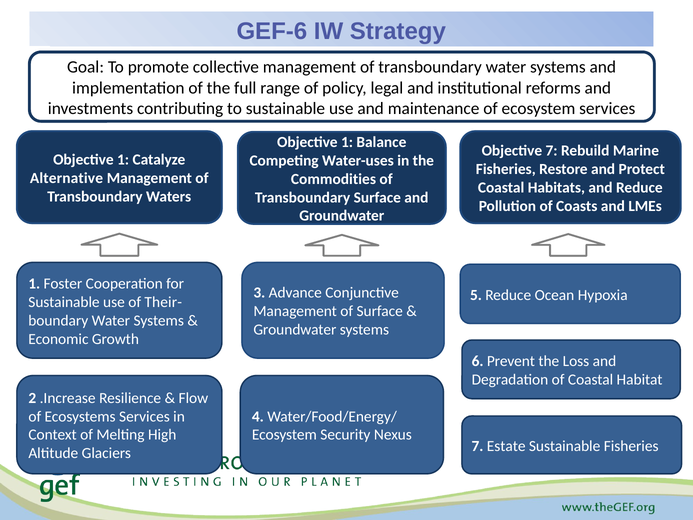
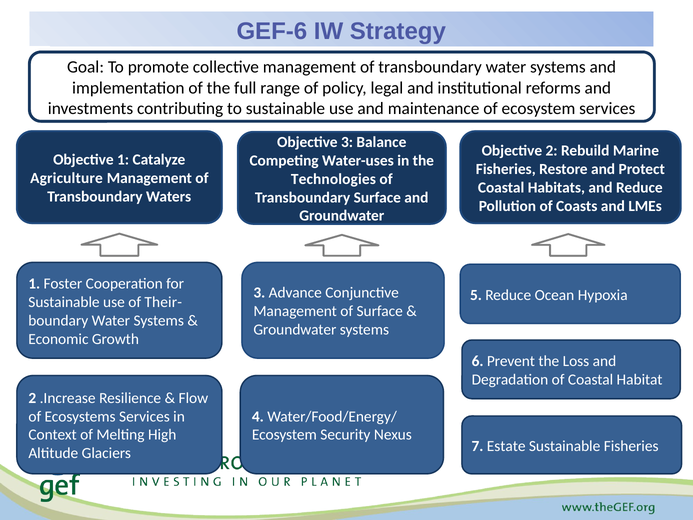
1: 1 -> 3 (347, 142)
Objective 7: 7 -> 2 (552, 150)
Alternative: Alternative -> Agriculture (66, 178)
Commodities: Commodities -> Technologies (333, 179)
